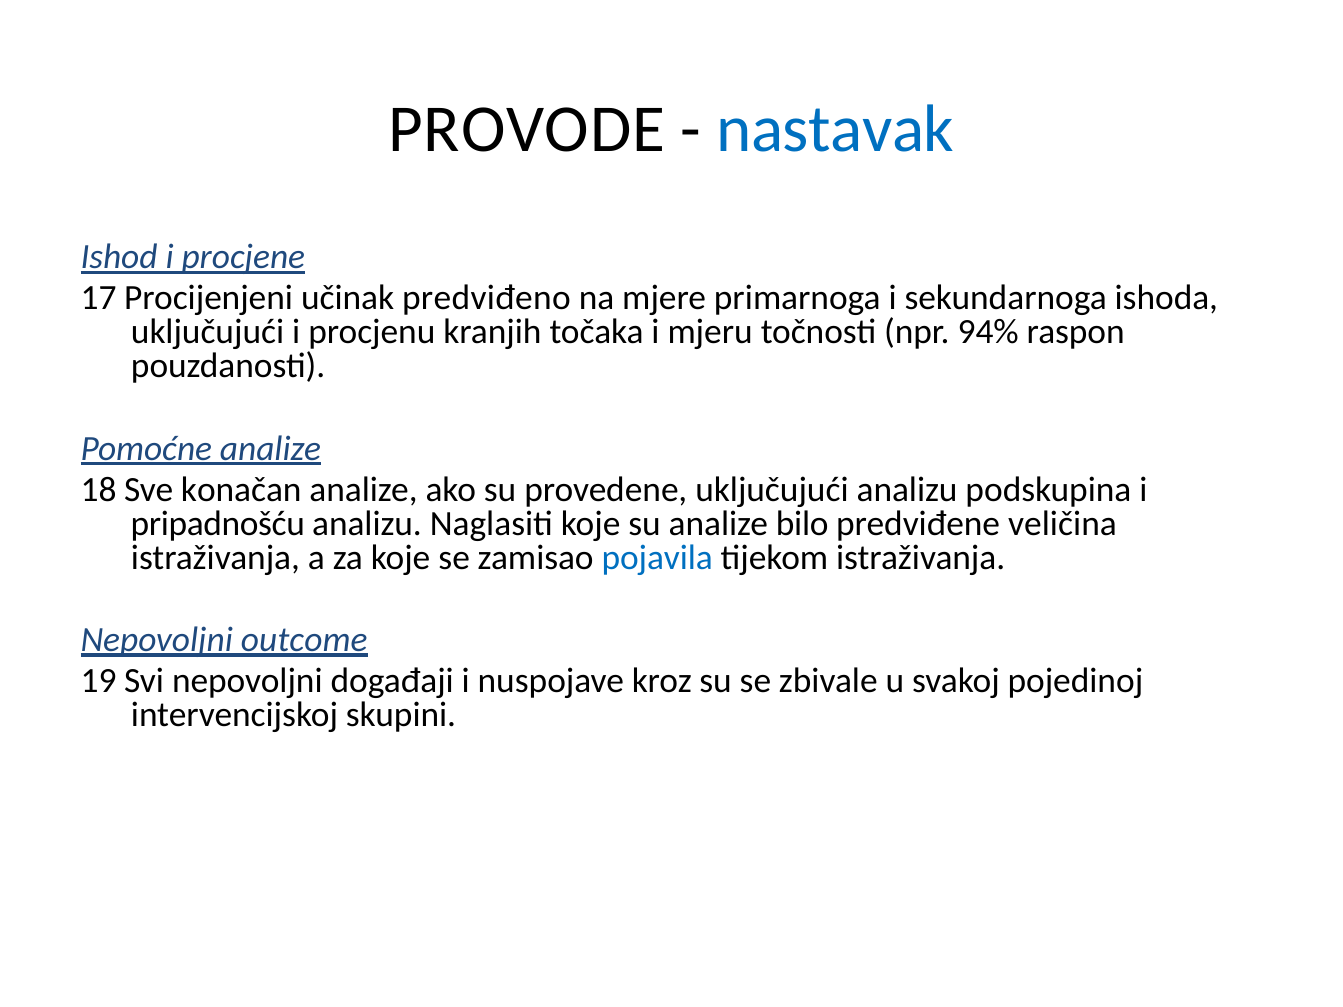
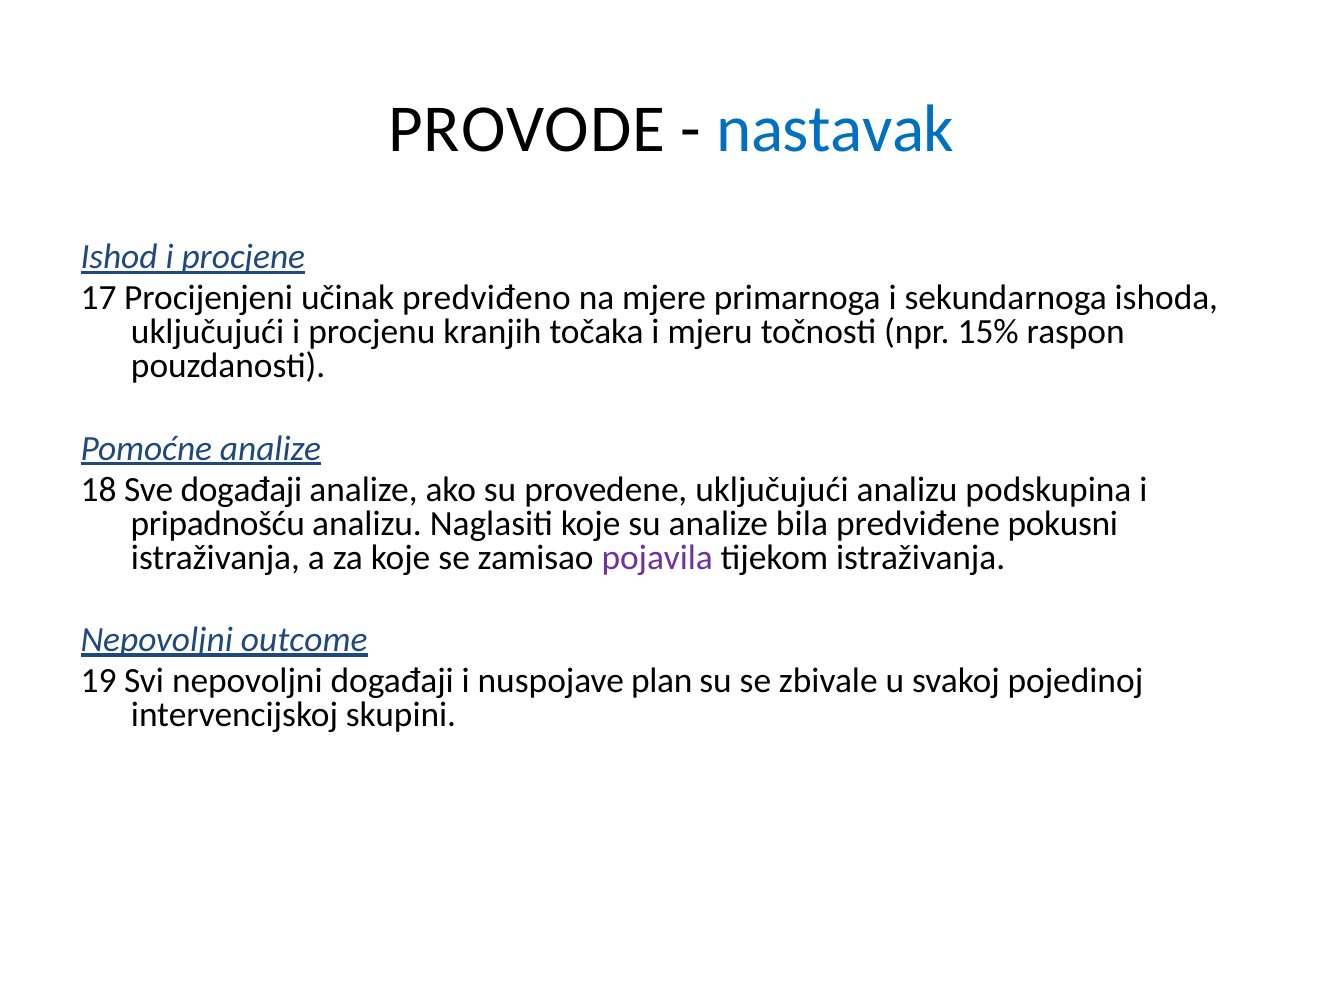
94%: 94% -> 15% (988, 332)
Sve konačan: konačan -> događaji (241, 490)
bilo: bilo -> bila (802, 524)
veličina: veličina -> pokusni (1063, 524)
pojavila colour: blue -> purple (657, 558)
kroz: kroz -> plan (662, 681)
